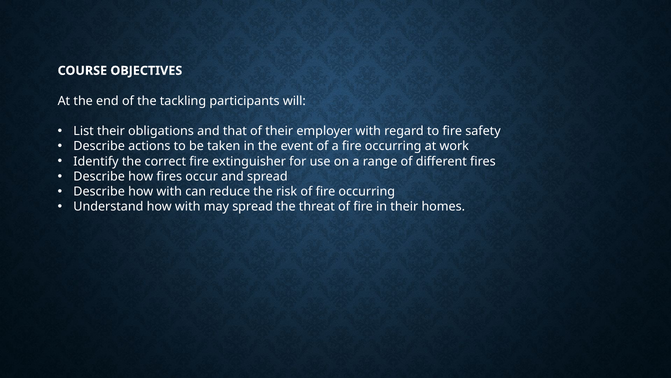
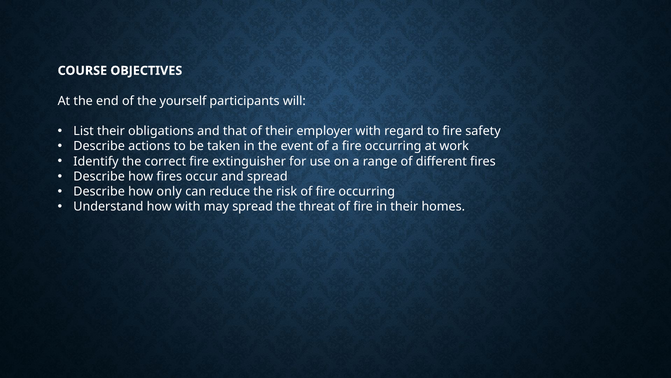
tackling: tackling -> yourself (183, 101)
Describe how with: with -> only (169, 191)
